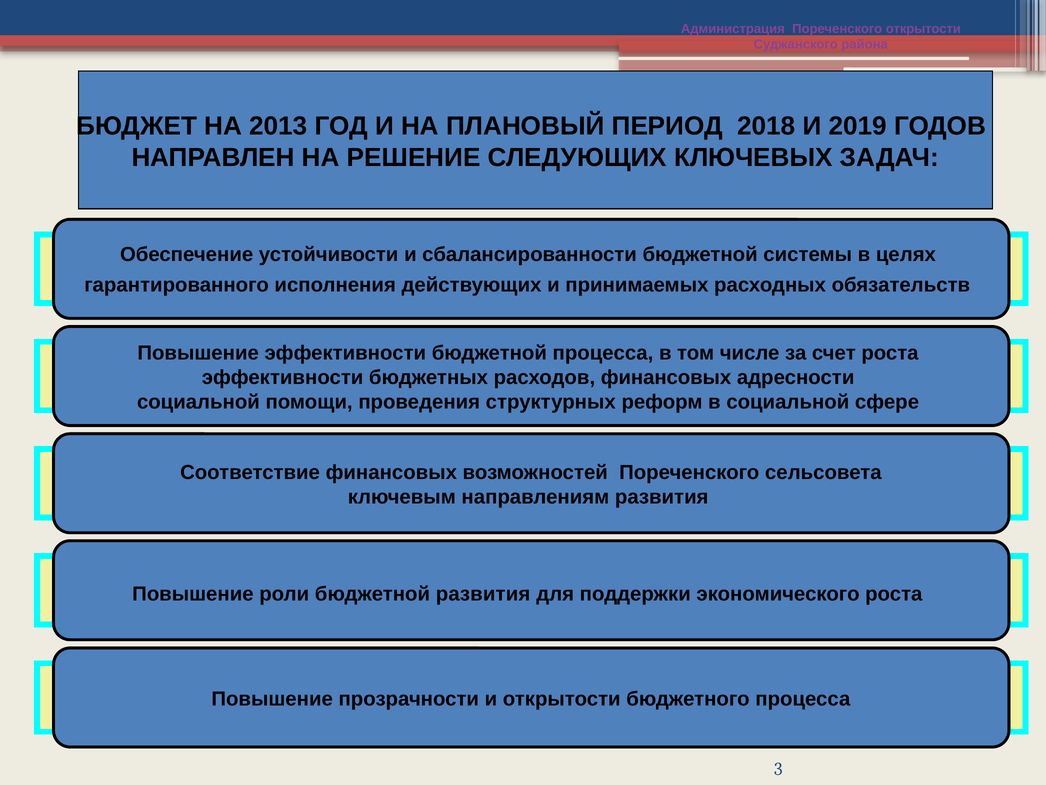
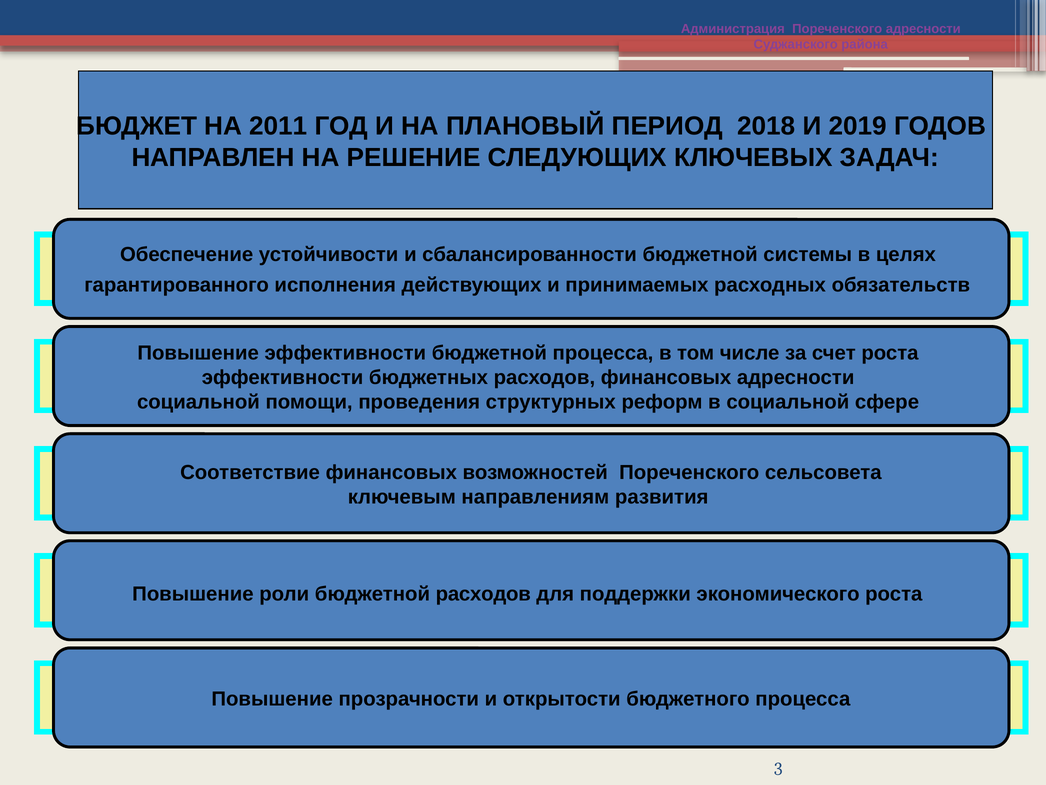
Пореченского открытости: открытости -> адресности (923, 29)
2013: 2013 -> 2011 (278, 126)
бюджетной развития: развития -> расходов (483, 594)
